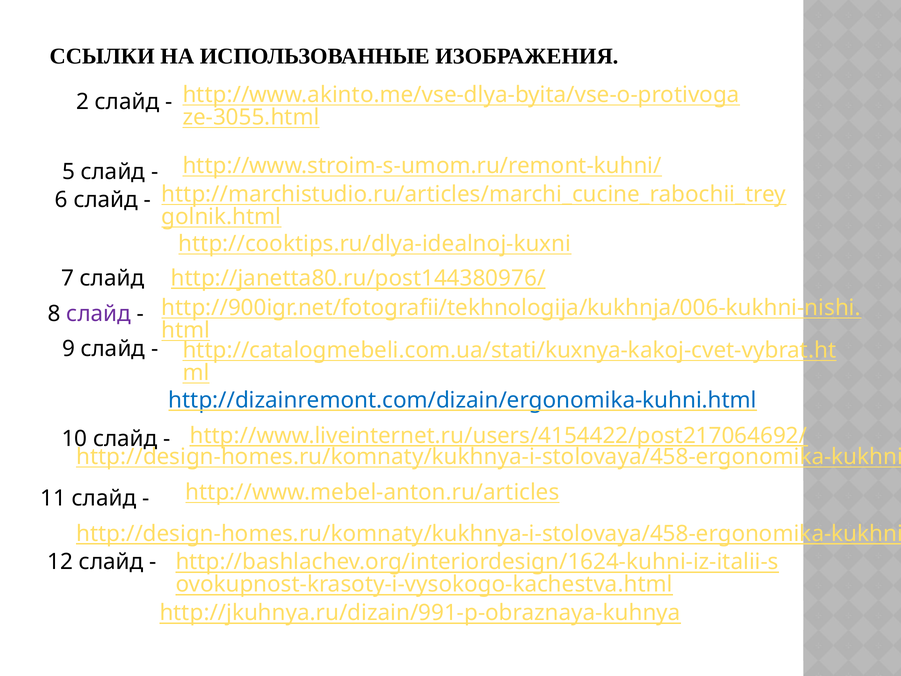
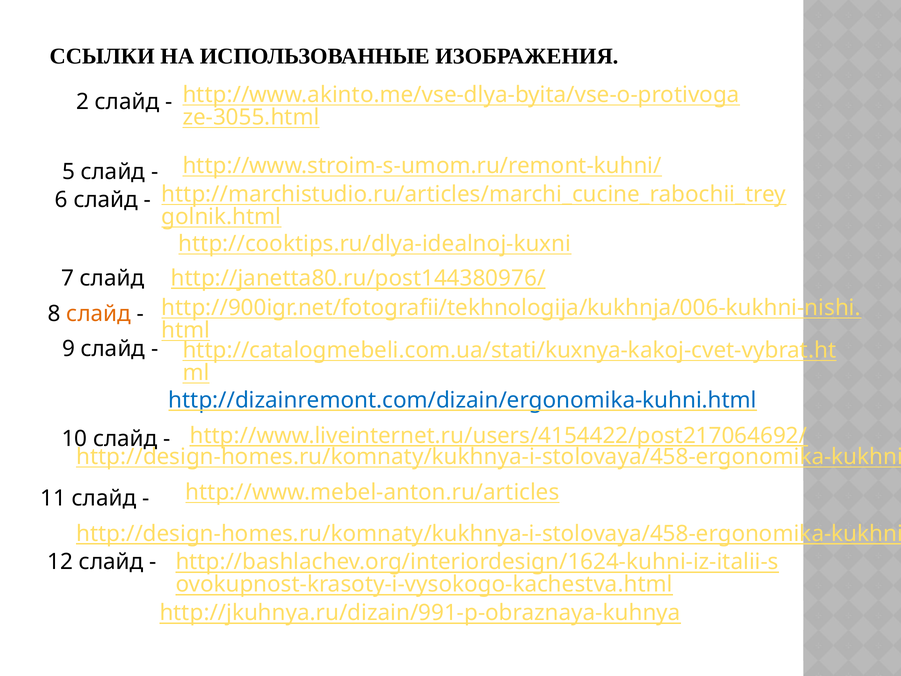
слайд colour: purple -> orange (99, 313)
